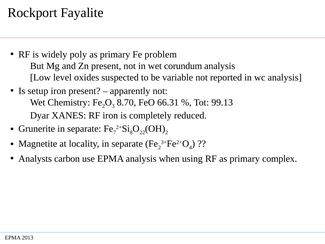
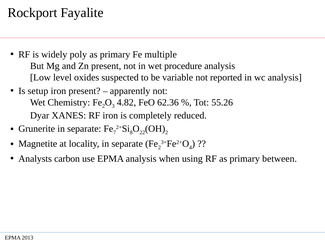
problem: problem -> multiple (161, 55)
corundum: corundum -> procedure (183, 66)
8.70: 8.70 -> 4.82 (126, 102)
66.31: 66.31 -> 62.36 (168, 102)
99.13: 99.13 -> 55.26 (222, 102)
complex: complex -> between (280, 159)
